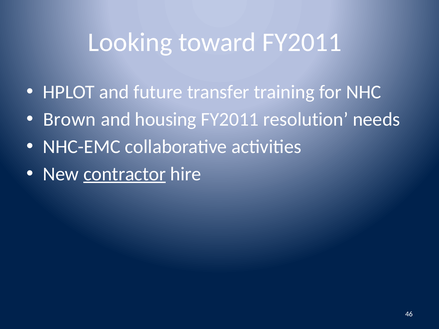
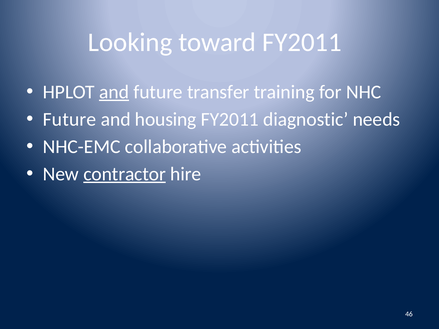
and underline: none -> present (114, 92)
Brown: Brown -> Future (69, 119)
resolution: resolution -> diagnostic (306, 119)
